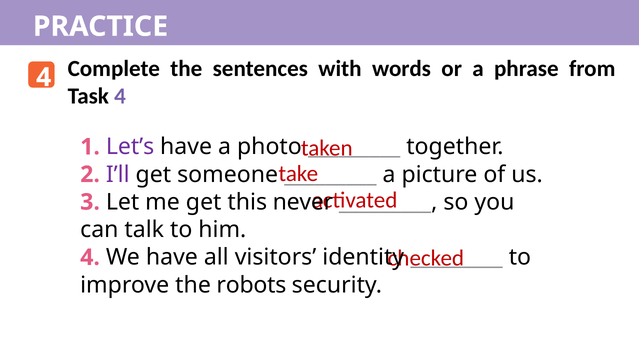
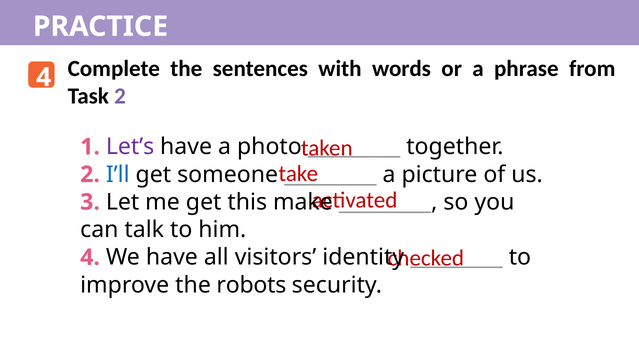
Task 4: 4 -> 2 (120, 96)
I’ll colour: purple -> blue (118, 175)
never: never -> make (303, 202)
